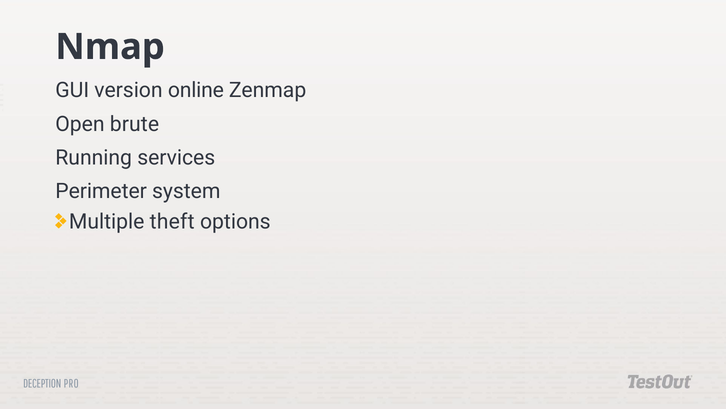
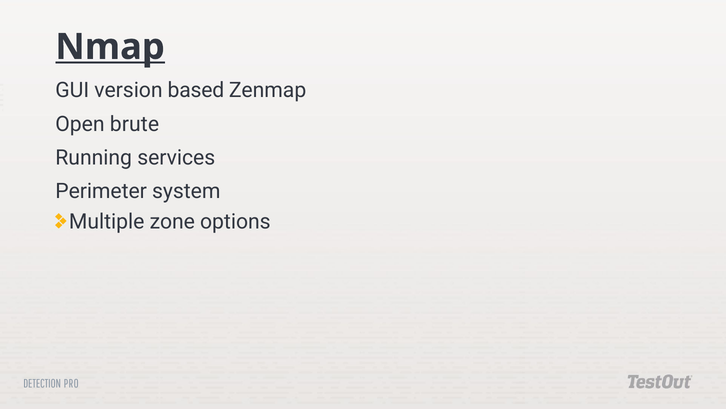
Nmap underline: none -> present (110, 47)
online: online -> based (196, 90)
theft: theft -> zone (172, 221)
DECEPTION: DECEPTION -> DETECTION (42, 383)
